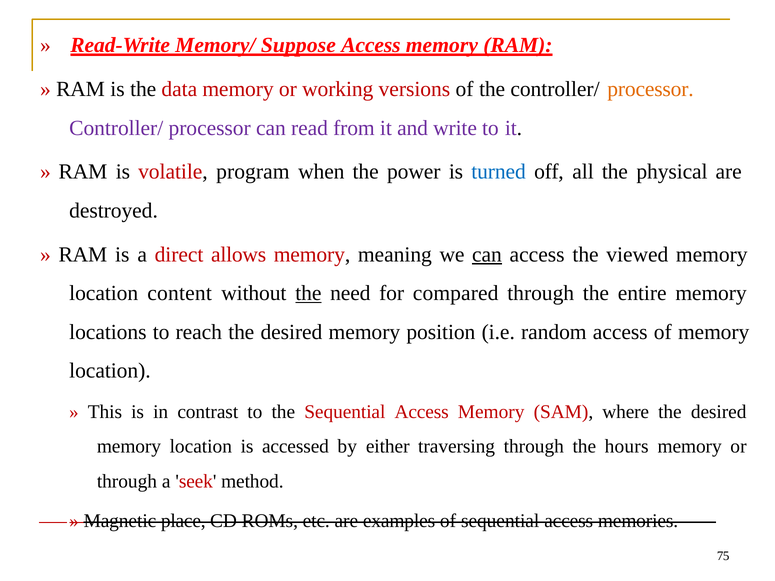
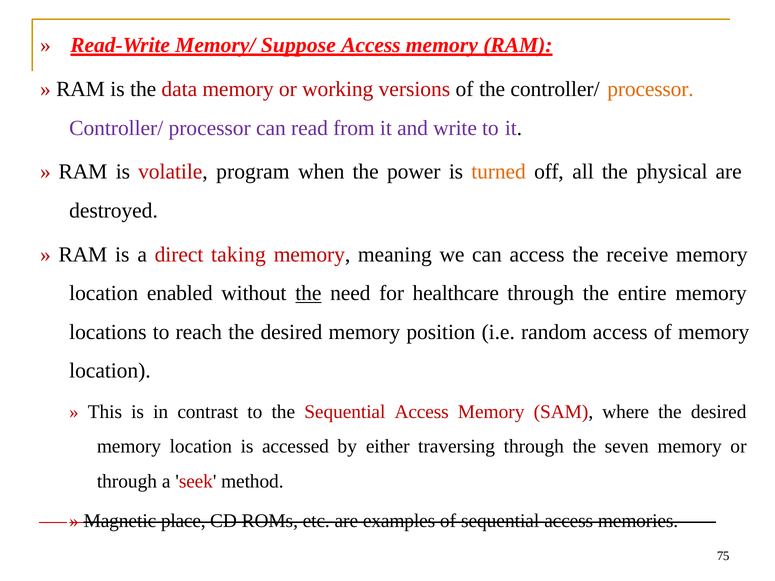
turned colour: blue -> orange (499, 172)
allows: allows -> taking (238, 255)
can underline: present -> none (487, 255)
viewed: viewed -> receive (637, 255)
content: content -> enabled (180, 293)
compared: compared -> healthcare (456, 293)
hours: hours -> seven (627, 447)
